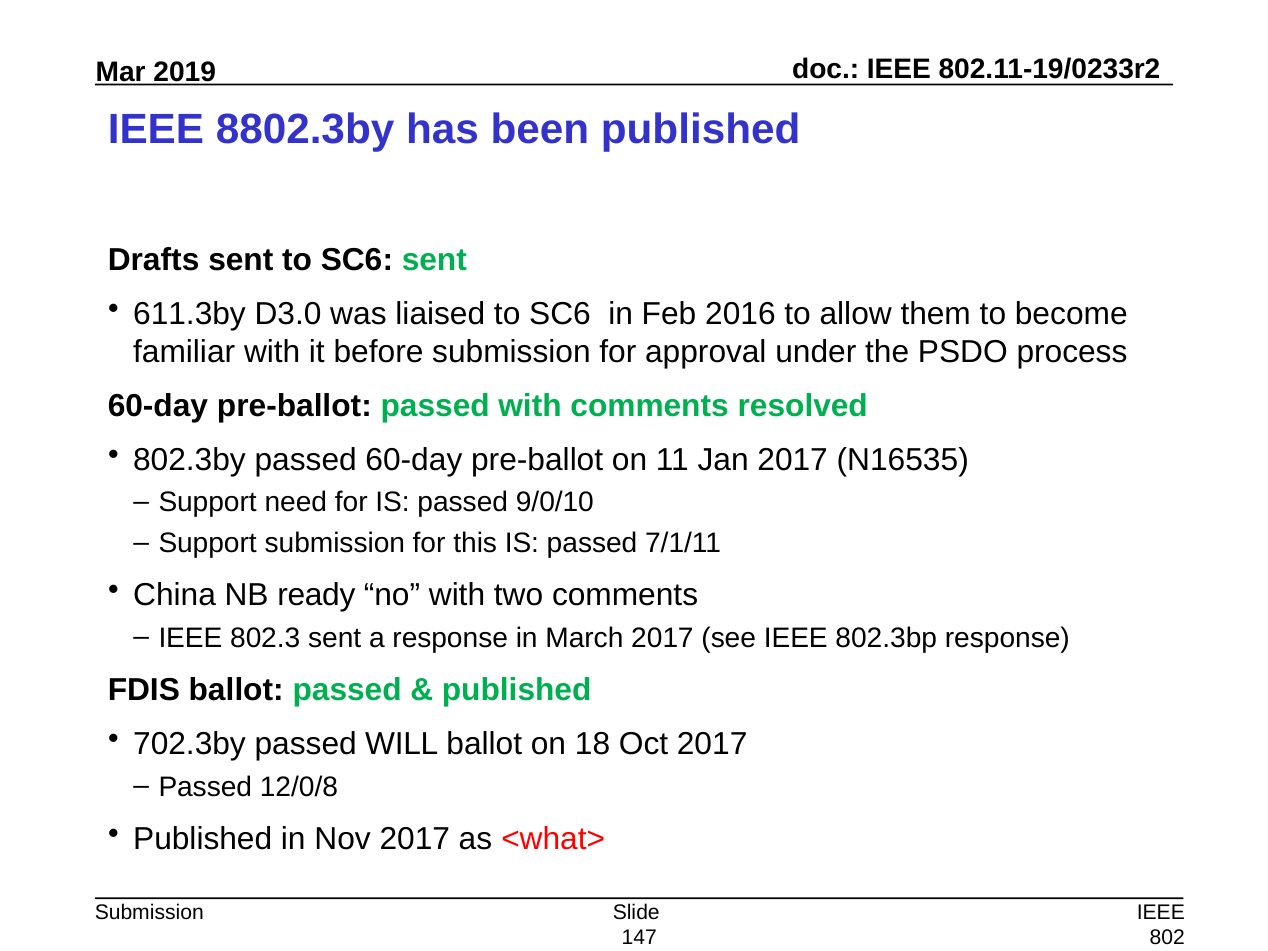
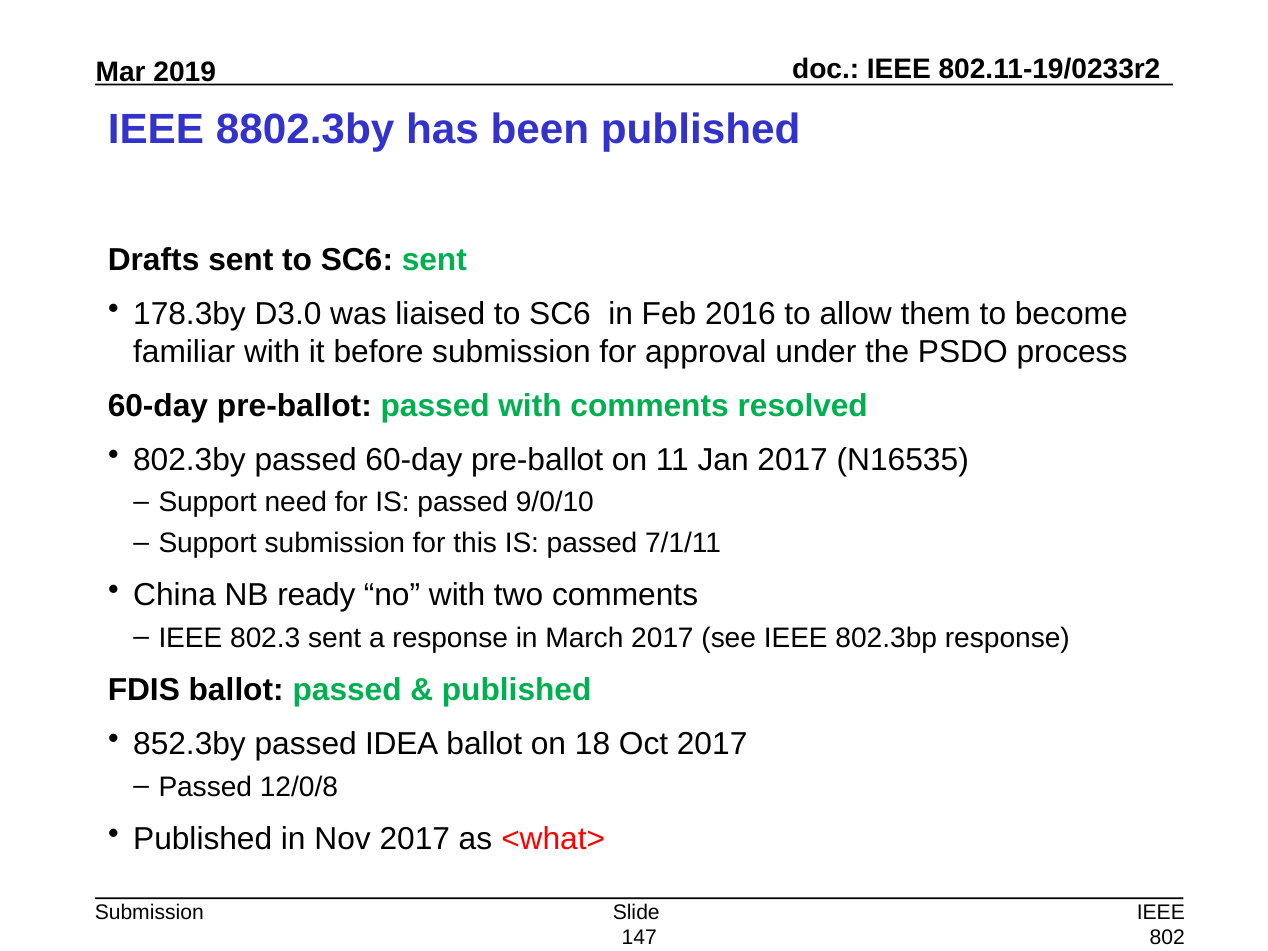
611.3by: 611.3by -> 178.3by (189, 314)
702.3by: 702.3by -> 852.3by (189, 744)
WILL: WILL -> IDEA (402, 744)
